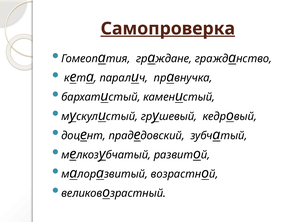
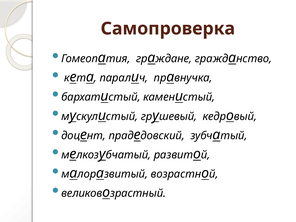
Самопроверка underline: present -> none (168, 29)
